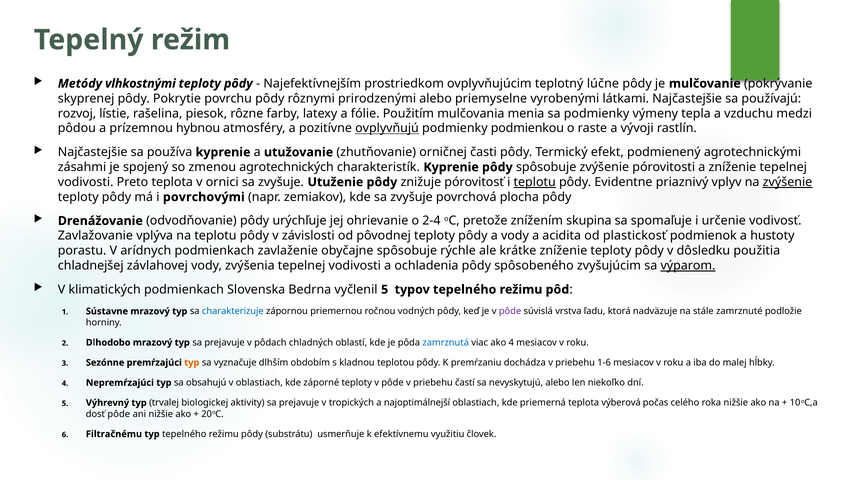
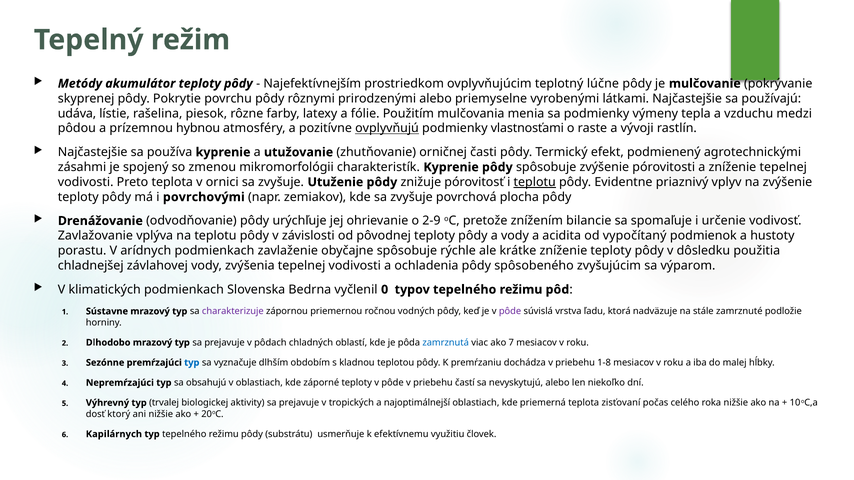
vlhkostnými: vlhkostnými -> akumulátor (140, 84)
rozvoj: rozvoj -> udáva (77, 114)
podmienkou: podmienkou -> vlastnosťami (527, 128)
agrotechnických: agrotechnických -> mikromorfológii (287, 167)
zvýšenie underline: present -> none (787, 182)
2-4: 2-4 -> 2-9 (431, 221)
skupina: skupina -> bilancie (589, 221)
plastickosť: plastickosť -> vypočítaný (635, 236)
výparom underline: present -> none (688, 266)
vyčlenil 5: 5 -> 0 (385, 290)
charakterizuje colour: blue -> purple (233, 312)
ako 4: 4 -> 7 (511, 343)
typ colour: orange -> blue (192, 363)
1-6: 1-6 -> 1-8 (604, 363)
výberová: výberová -> zisťovaní (621, 403)
dosť pôde: pôde -> ktorý (119, 414)
Filtračnému: Filtračnému -> Kapilárnych (114, 434)
